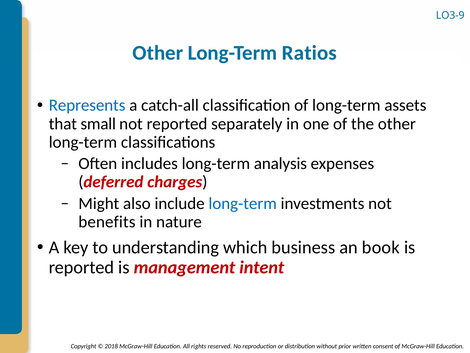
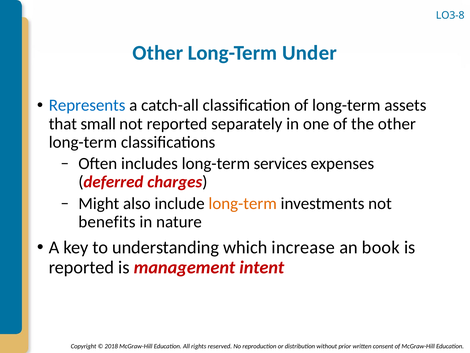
LO3-9: LO3-9 -> LO3-8 (450, 15)
Ratios: Ratios -> Under (309, 53)
analysis: analysis -> services (280, 163)
long-term colour: blue -> orange (243, 203)
business: business -> increase (303, 247)
